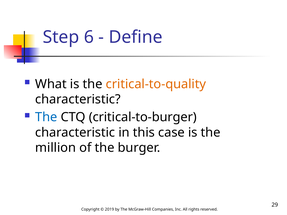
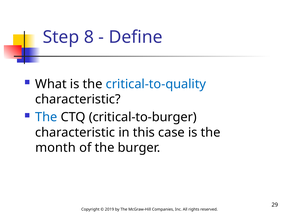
6: 6 -> 8 (89, 37)
critical-to-quality colour: orange -> blue (156, 84)
million: million -> month (56, 148)
